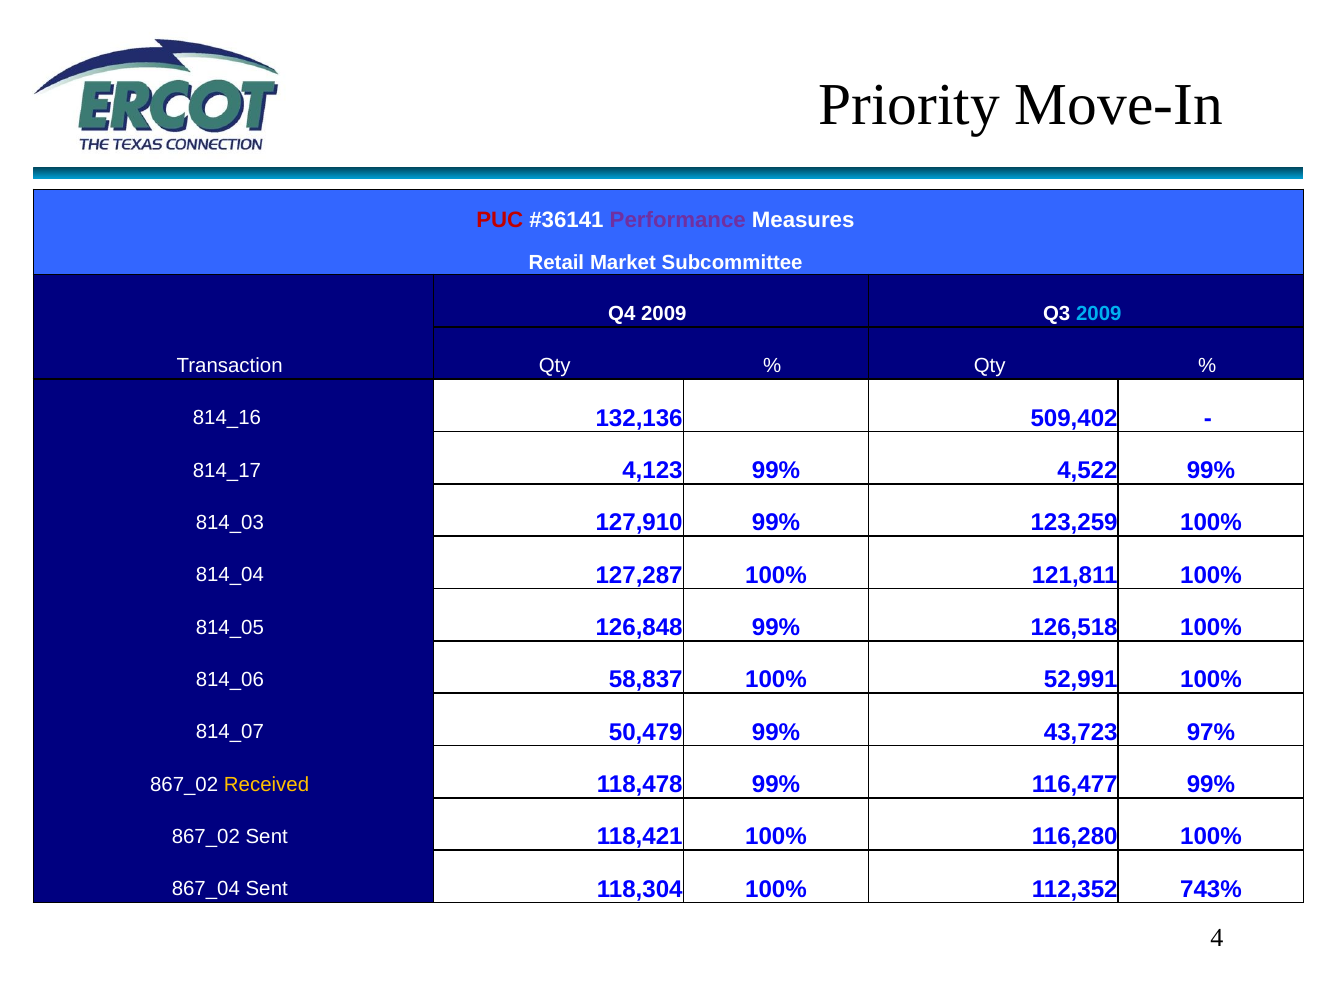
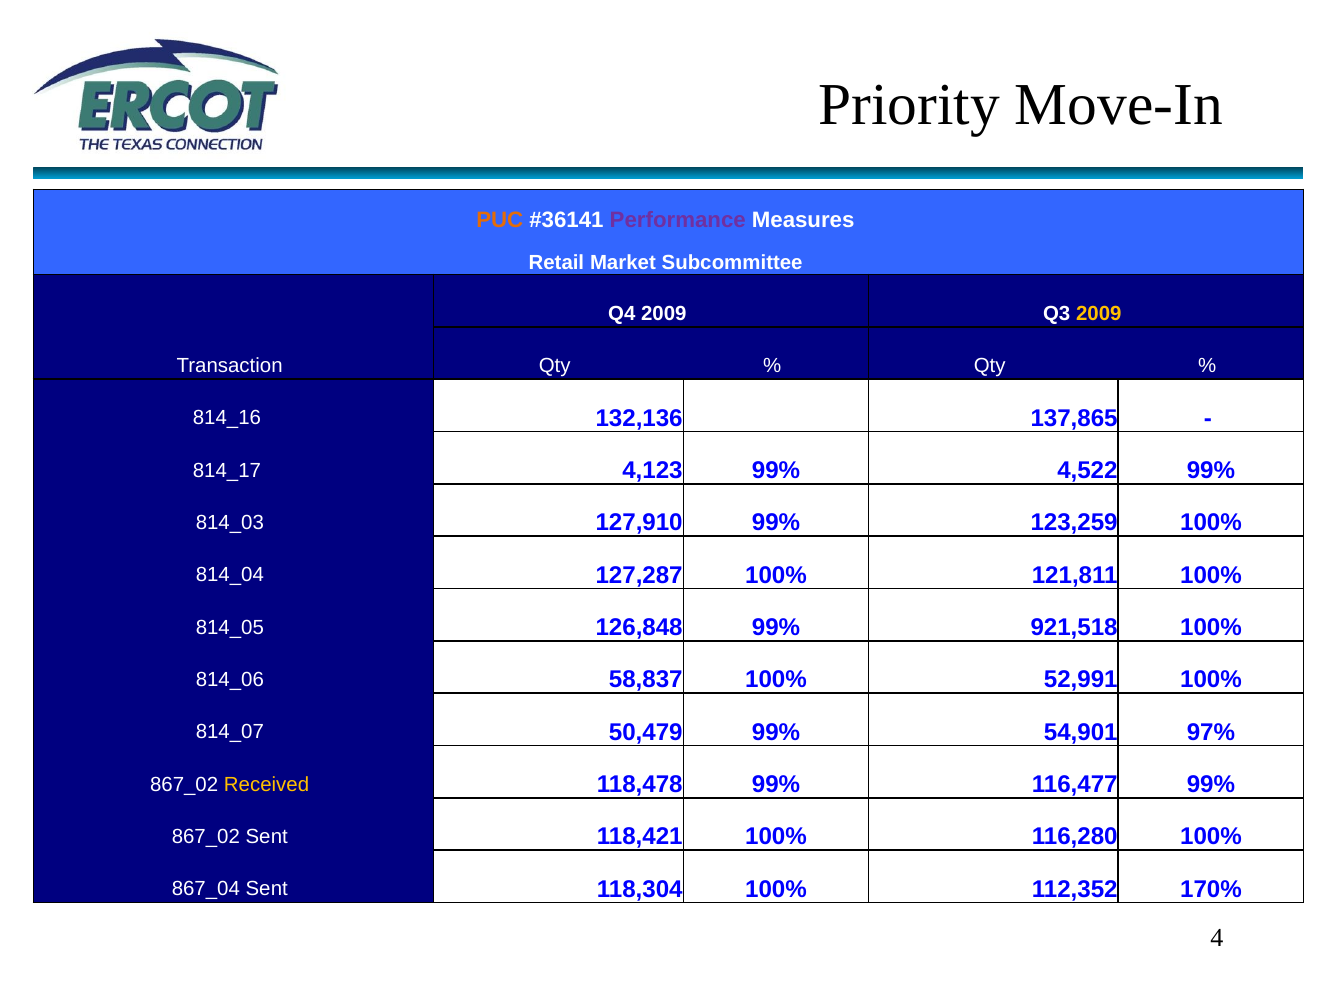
PUC colour: red -> orange (500, 220)
2009 colour: light blue -> yellow (1099, 313)
509,402: 509,402 -> 137,865 (1074, 418)
126,518: 126,518 -> 921,518 (1074, 628)
43,723: 43,723 -> 54,901 (1081, 732)
743%: 743% -> 170% (1211, 889)
